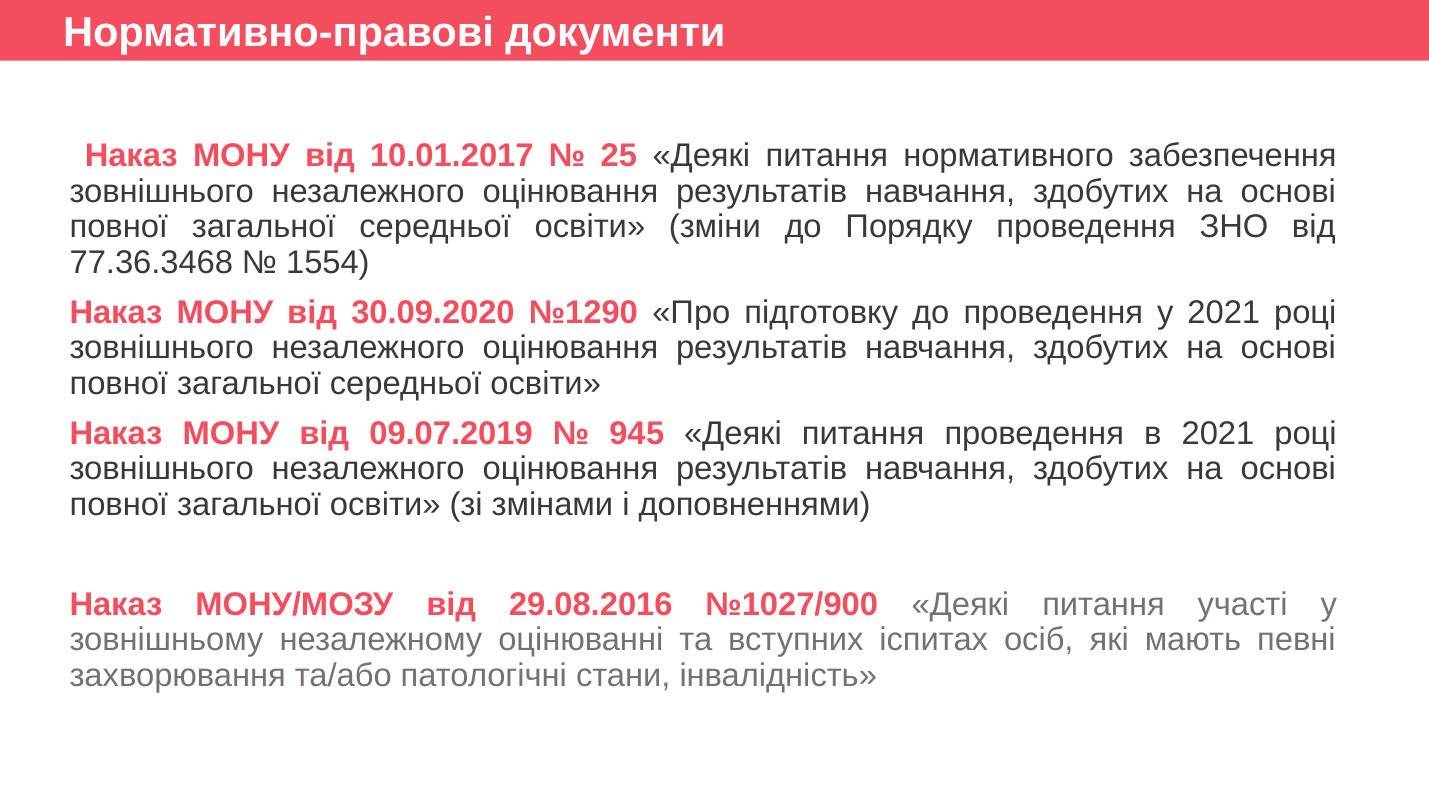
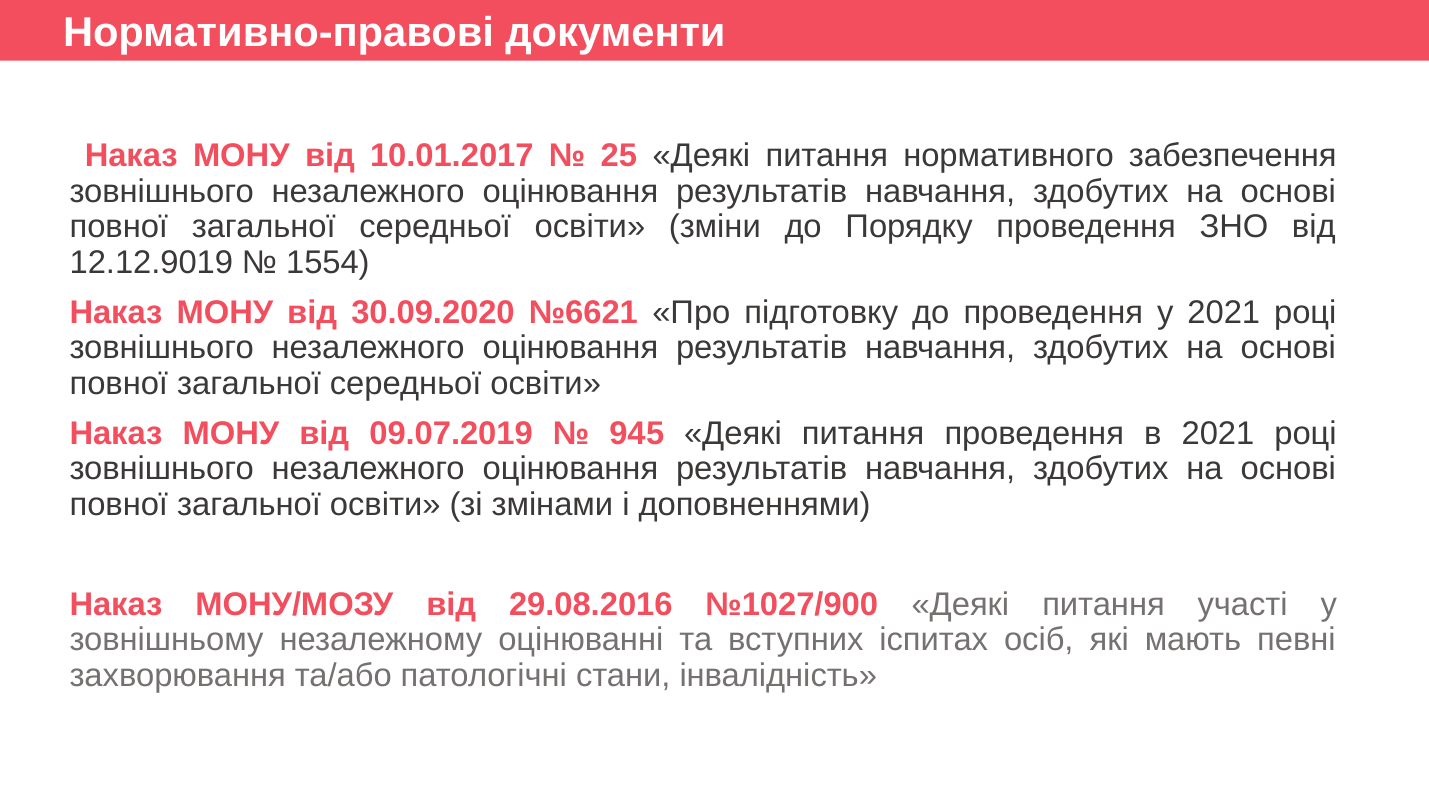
77.36.3468: 77.36.3468 -> 12.12.9019 (151, 262)
№1290: №1290 -> №6621 (583, 312)
